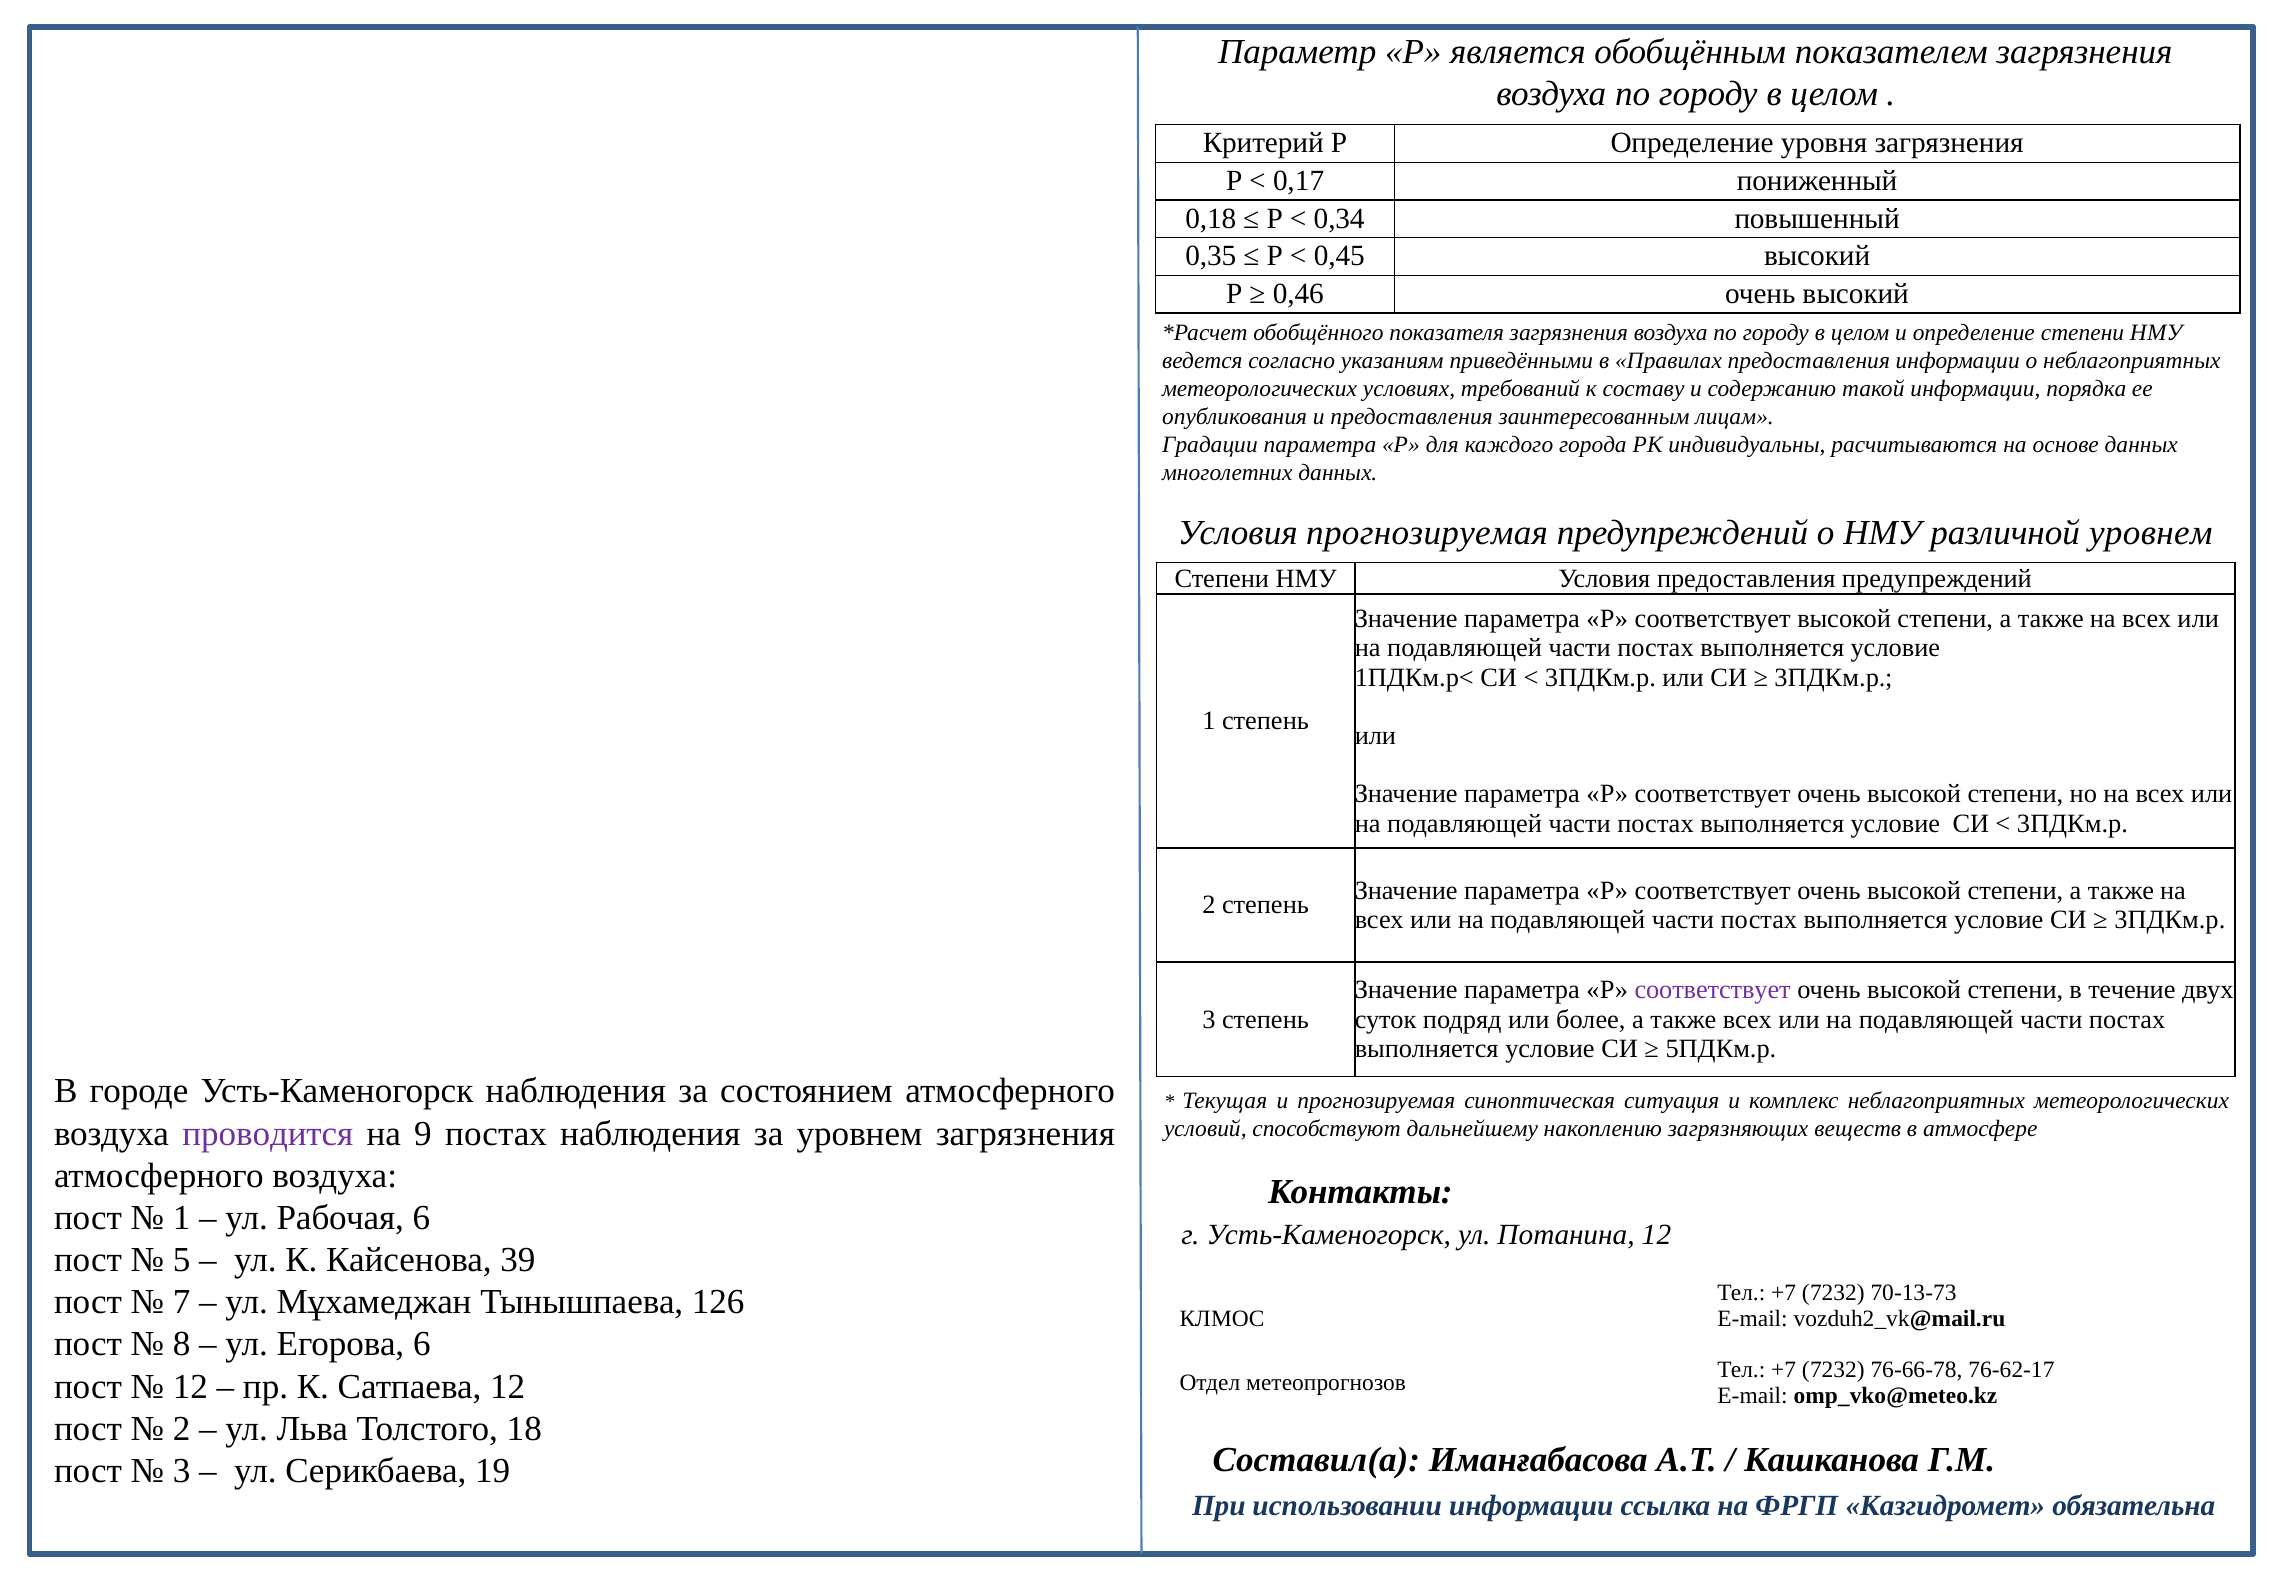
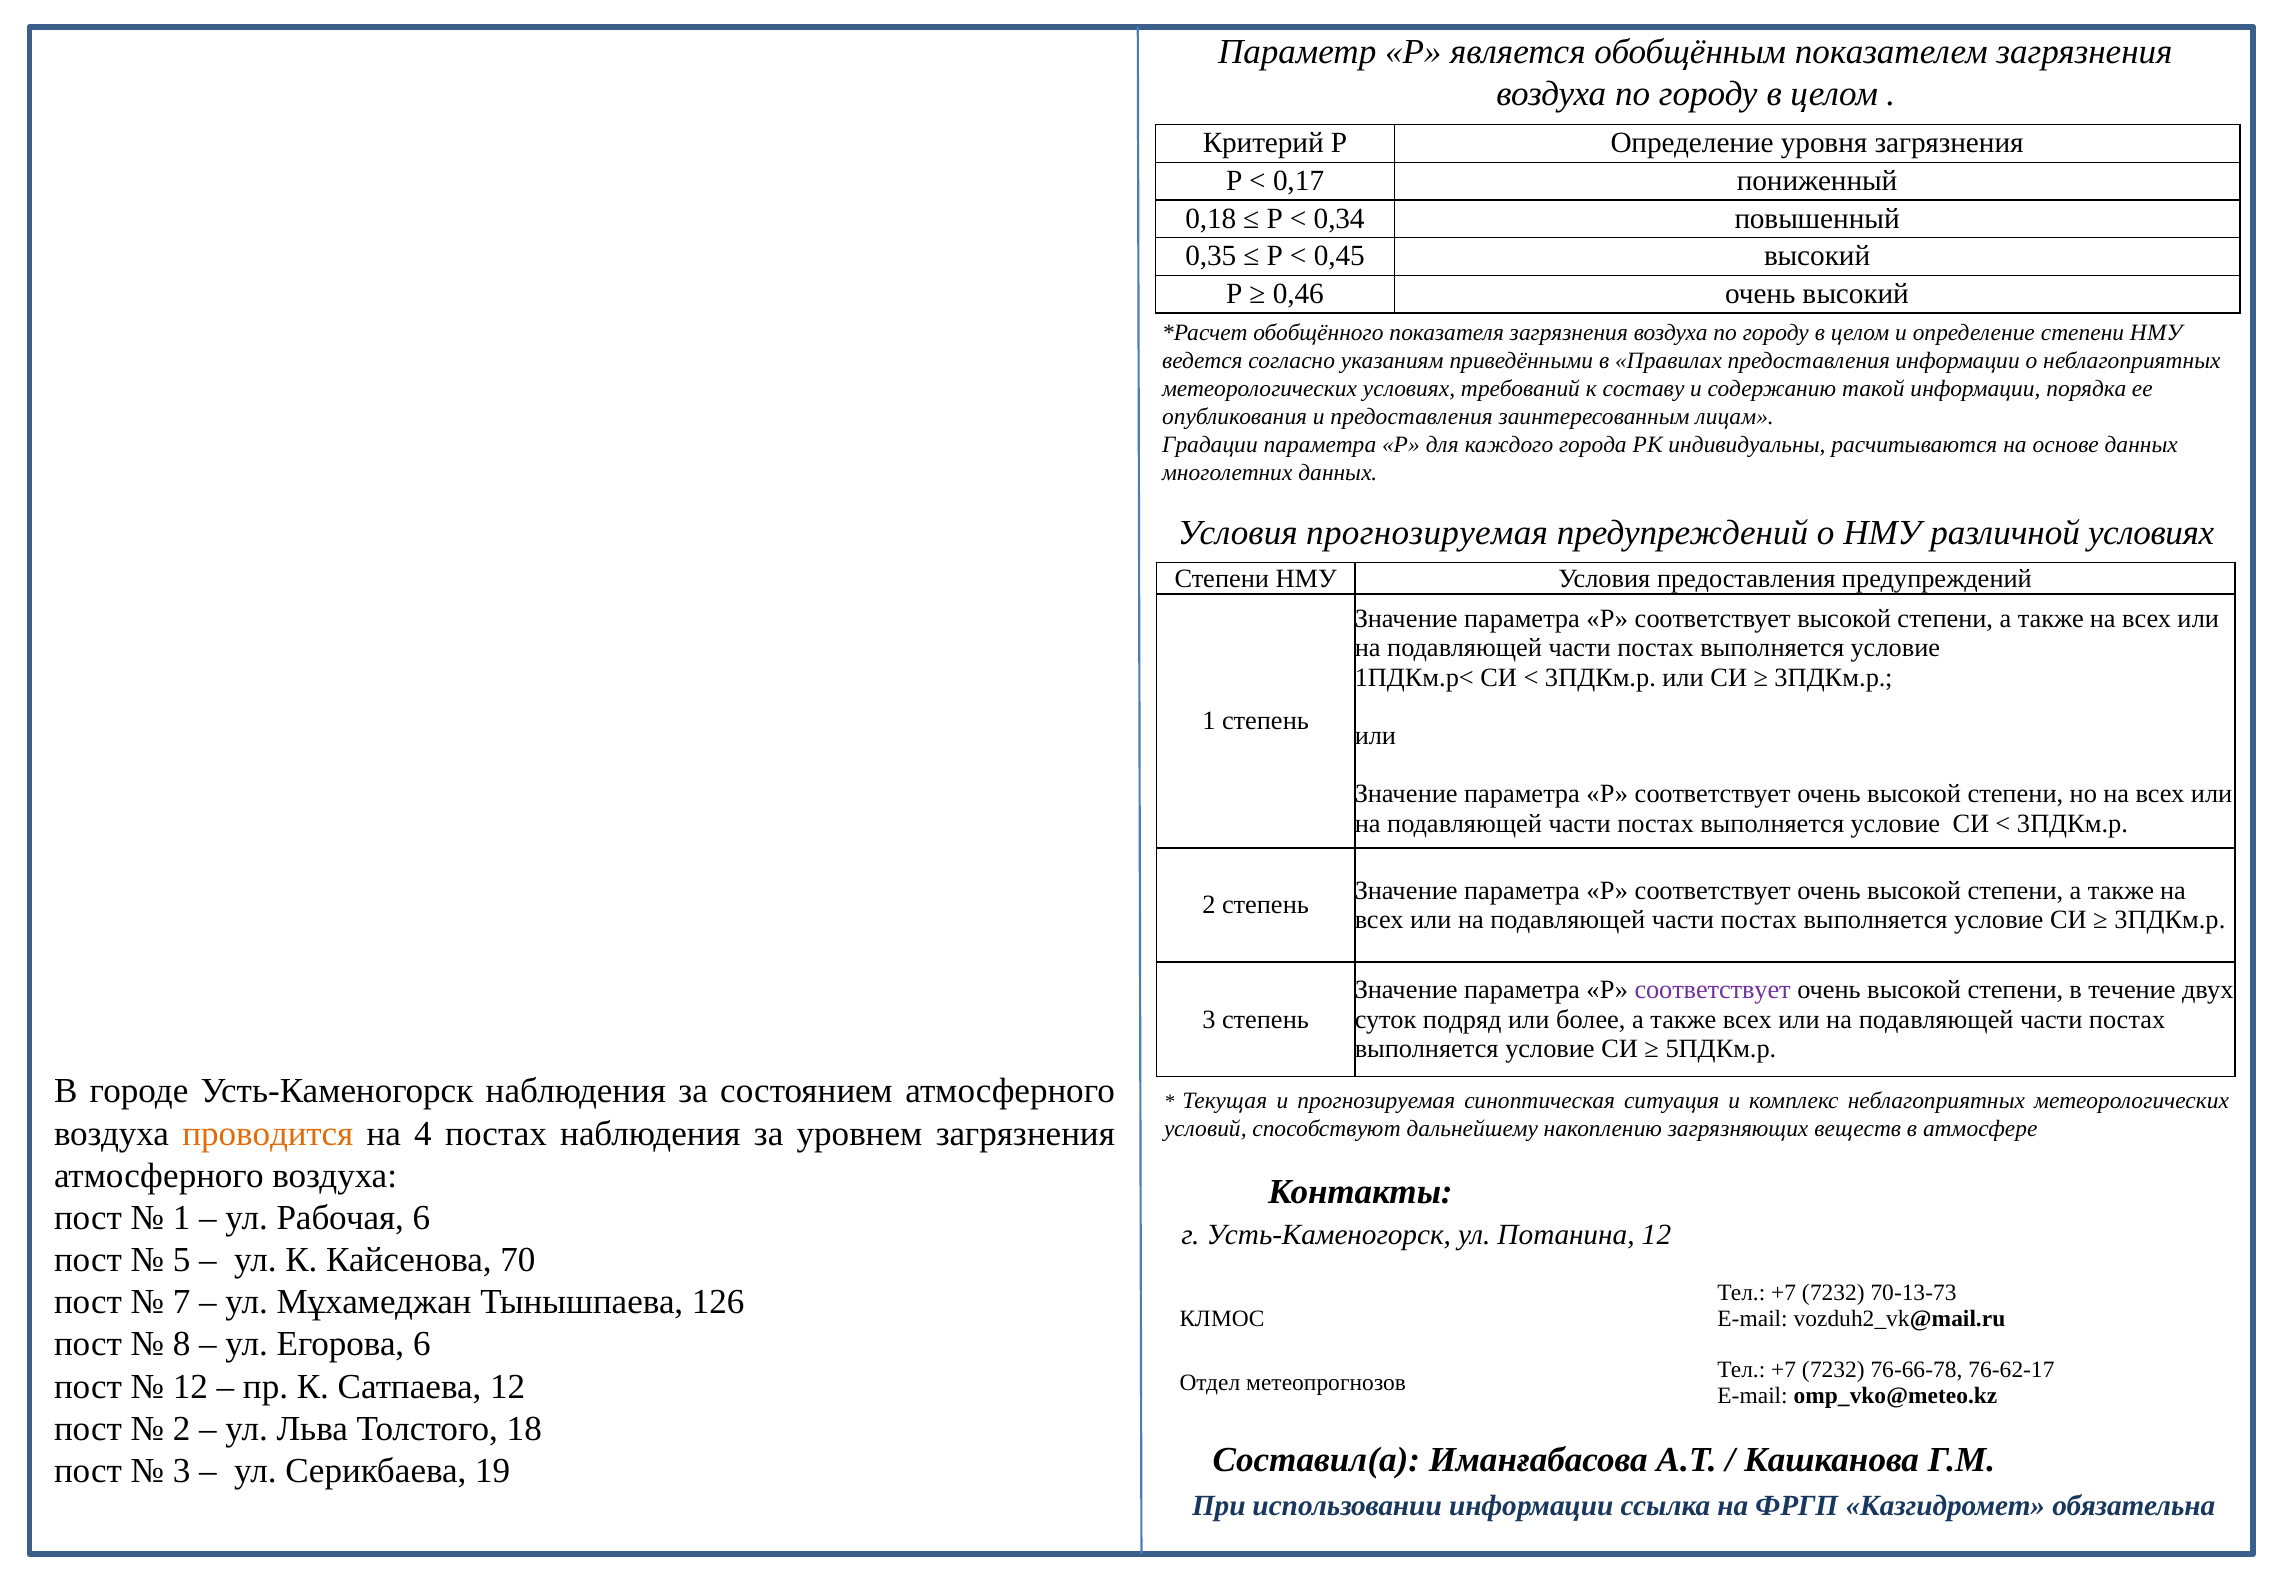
различной уровнем: уровнем -> условиях (2151, 533)
проводится colour: purple -> orange (268, 1133)
9: 9 -> 4 (423, 1133)
39: 39 -> 70 (518, 1260)
